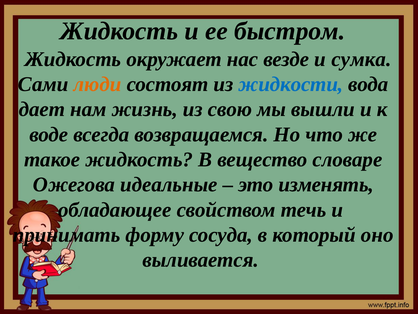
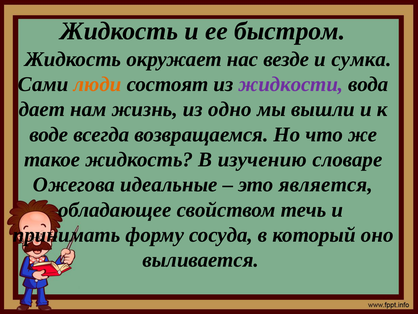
жидкости colour: blue -> purple (291, 84)
свою: свою -> одно (230, 109)
вещество: вещество -> изучению (262, 159)
изменять: изменять -> является (326, 184)
